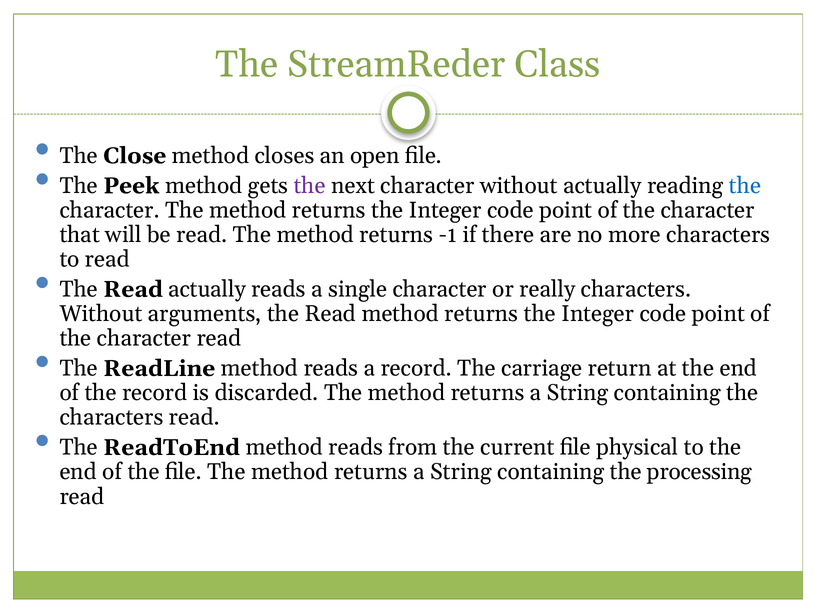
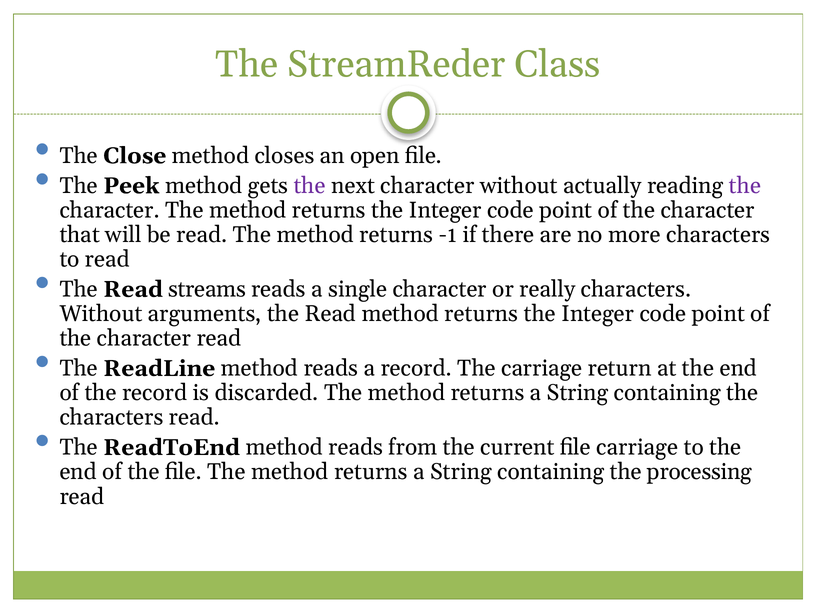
the colour: blue -> purple (745, 186)
Read actually: actually -> streams (207, 289)
file physical: physical -> carriage (637, 447)
